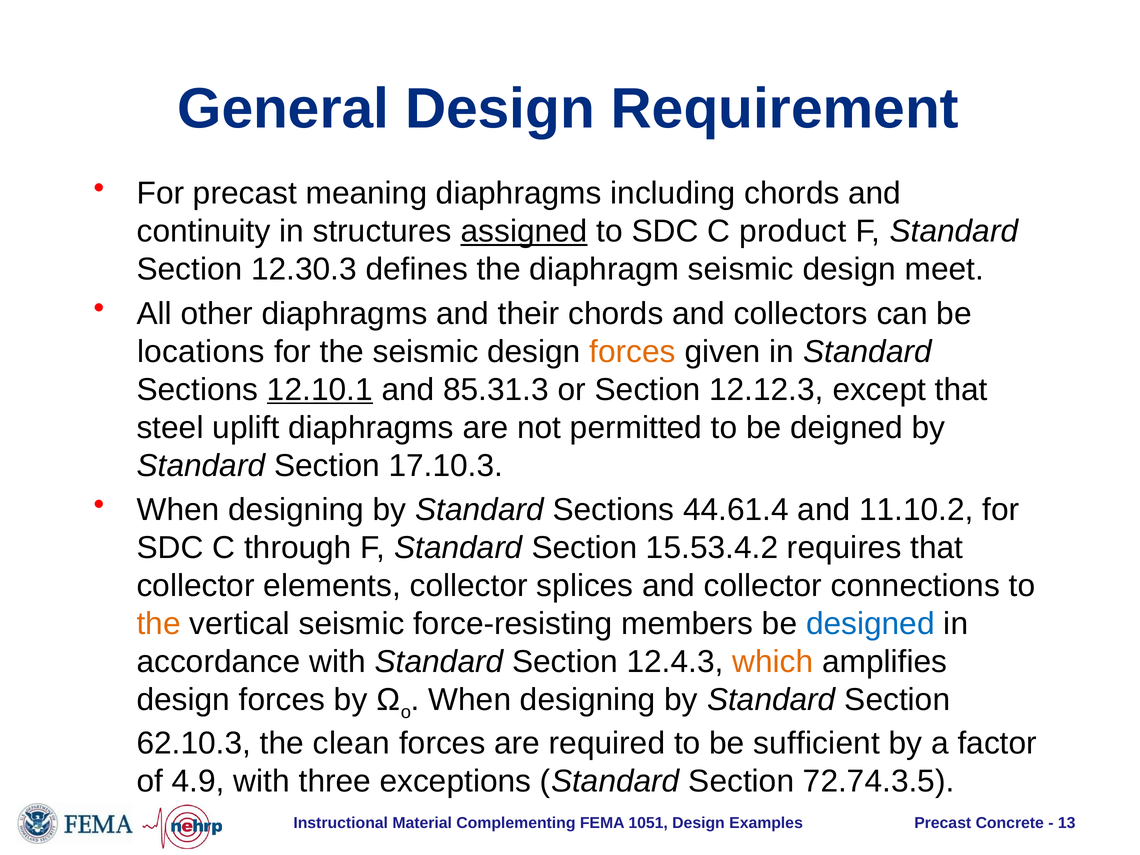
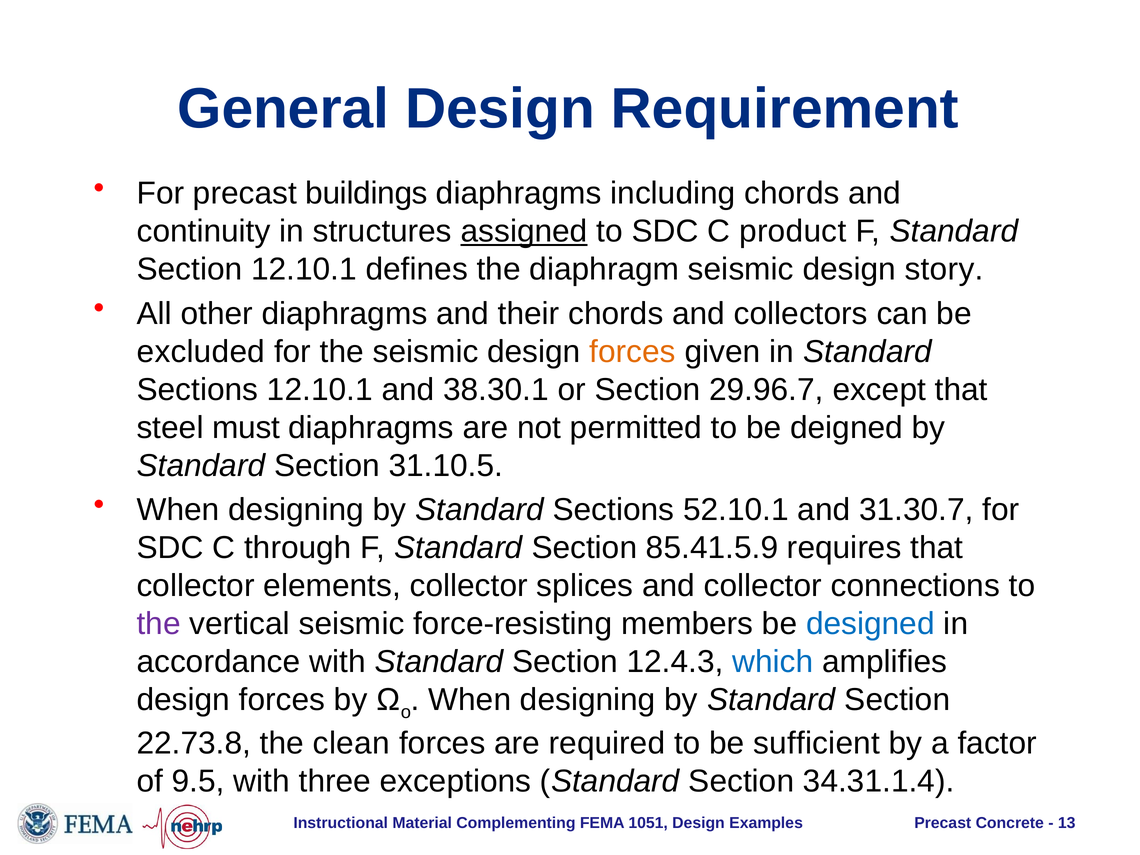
meaning: meaning -> buildings (367, 193)
Section 12.30.3: 12.30.3 -> 12.10.1 (304, 269)
meet: meet -> story (944, 269)
locations: locations -> excluded (201, 352)
12.10.1 underline: present -> none (320, 390)
85.31.3: 85.31.3 -> 38.30.1 (496, 390)
12.12.3: 12.12.3 -> 29.96.7 (766, 390)
uplift: uplift -> must (246, 428)
17.10.3: 17.10.3 -> 31.10.5 (446, 466)
44.61.4: 44.61.4 -> 52.10.1 (736, 510)
11.10.2: 11.10.2 -> 31.30.7 (916, 510)
15.53.4.2: 15.53.4.2 -> 85.41.5.9 (712, 548)
the colour: orange -> purple (159, 624)
which colour: orange -> blue (773, 662)
62.10.3: 62.10.3 -> 22.73.8 (194, 743)
4.9: 4.9 -> 9.5 (198, 781)
72.74.3.5: 72.74.3.5 -> 34.31.1.4 (879, 781)
